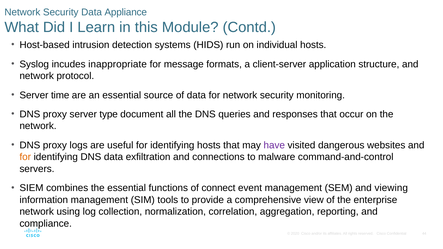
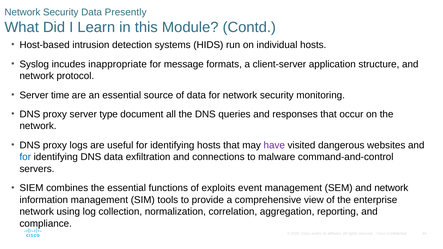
Appliance: Appliance -> Presently (126, 12)
for colour: orange -> blue (25, 157)
connect: connect -> exploits (218, 188)
SEM and viewing: viewing -> network (391, 188)
